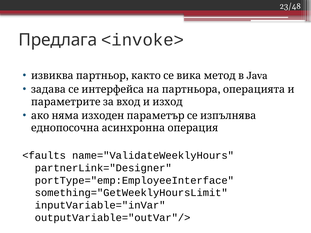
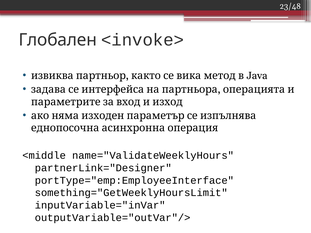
Предлага: Предлага -> Глобален (58, 40)
<faults: <faults -> <middle (44, 156)
